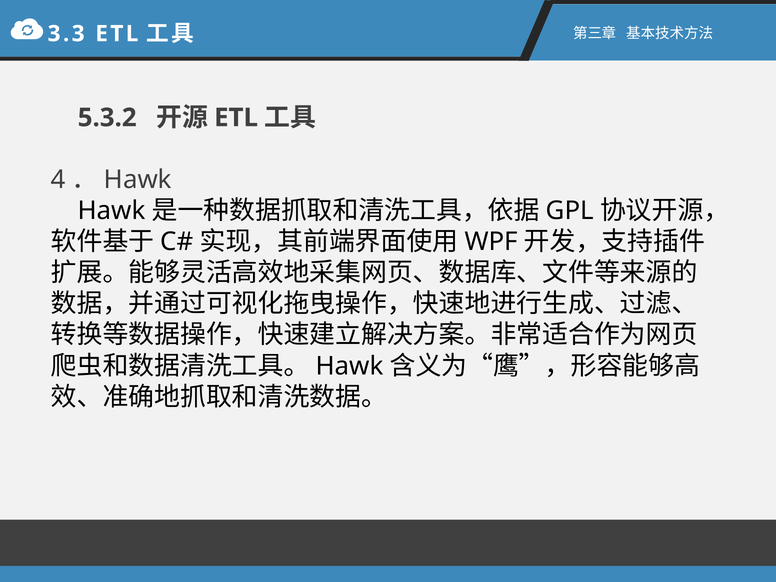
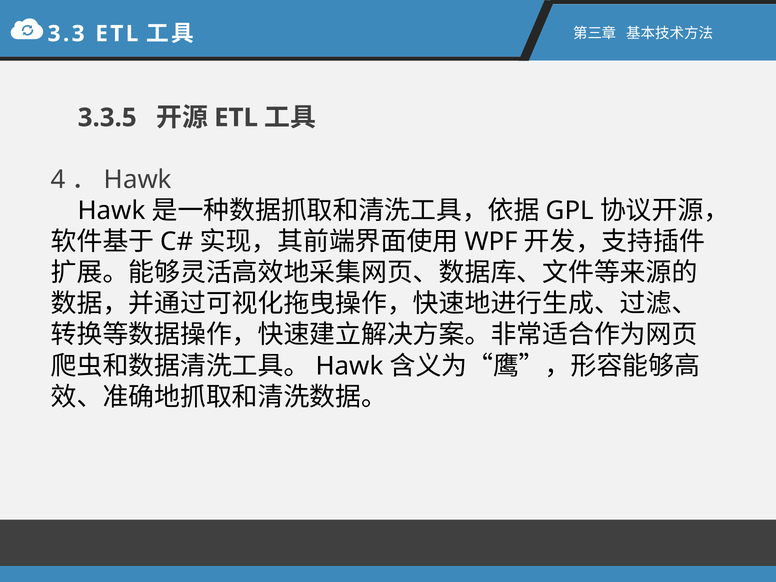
5.3.2: 5.3.2 -> 3.3.5 (107, 118)
